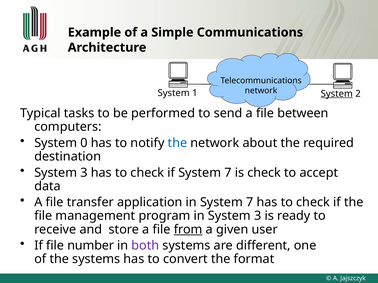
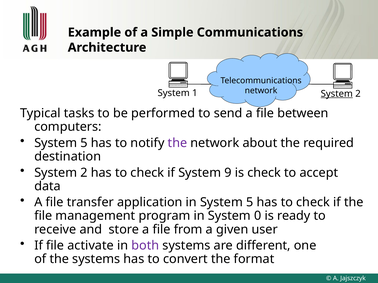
0: 0 -> 5 (84, 143)
the colour: blue -> purple (177, 143)
3: 3 -> 2 (84, 173)
if System 7: 7 -> 9 (228, 173)
in System 7: 7 -> 5 (250, 203)
in System 3: 3 -> 0 (258, 216)
from underline: present -> none (188, 230)
number: number -> activate (91, 246)
